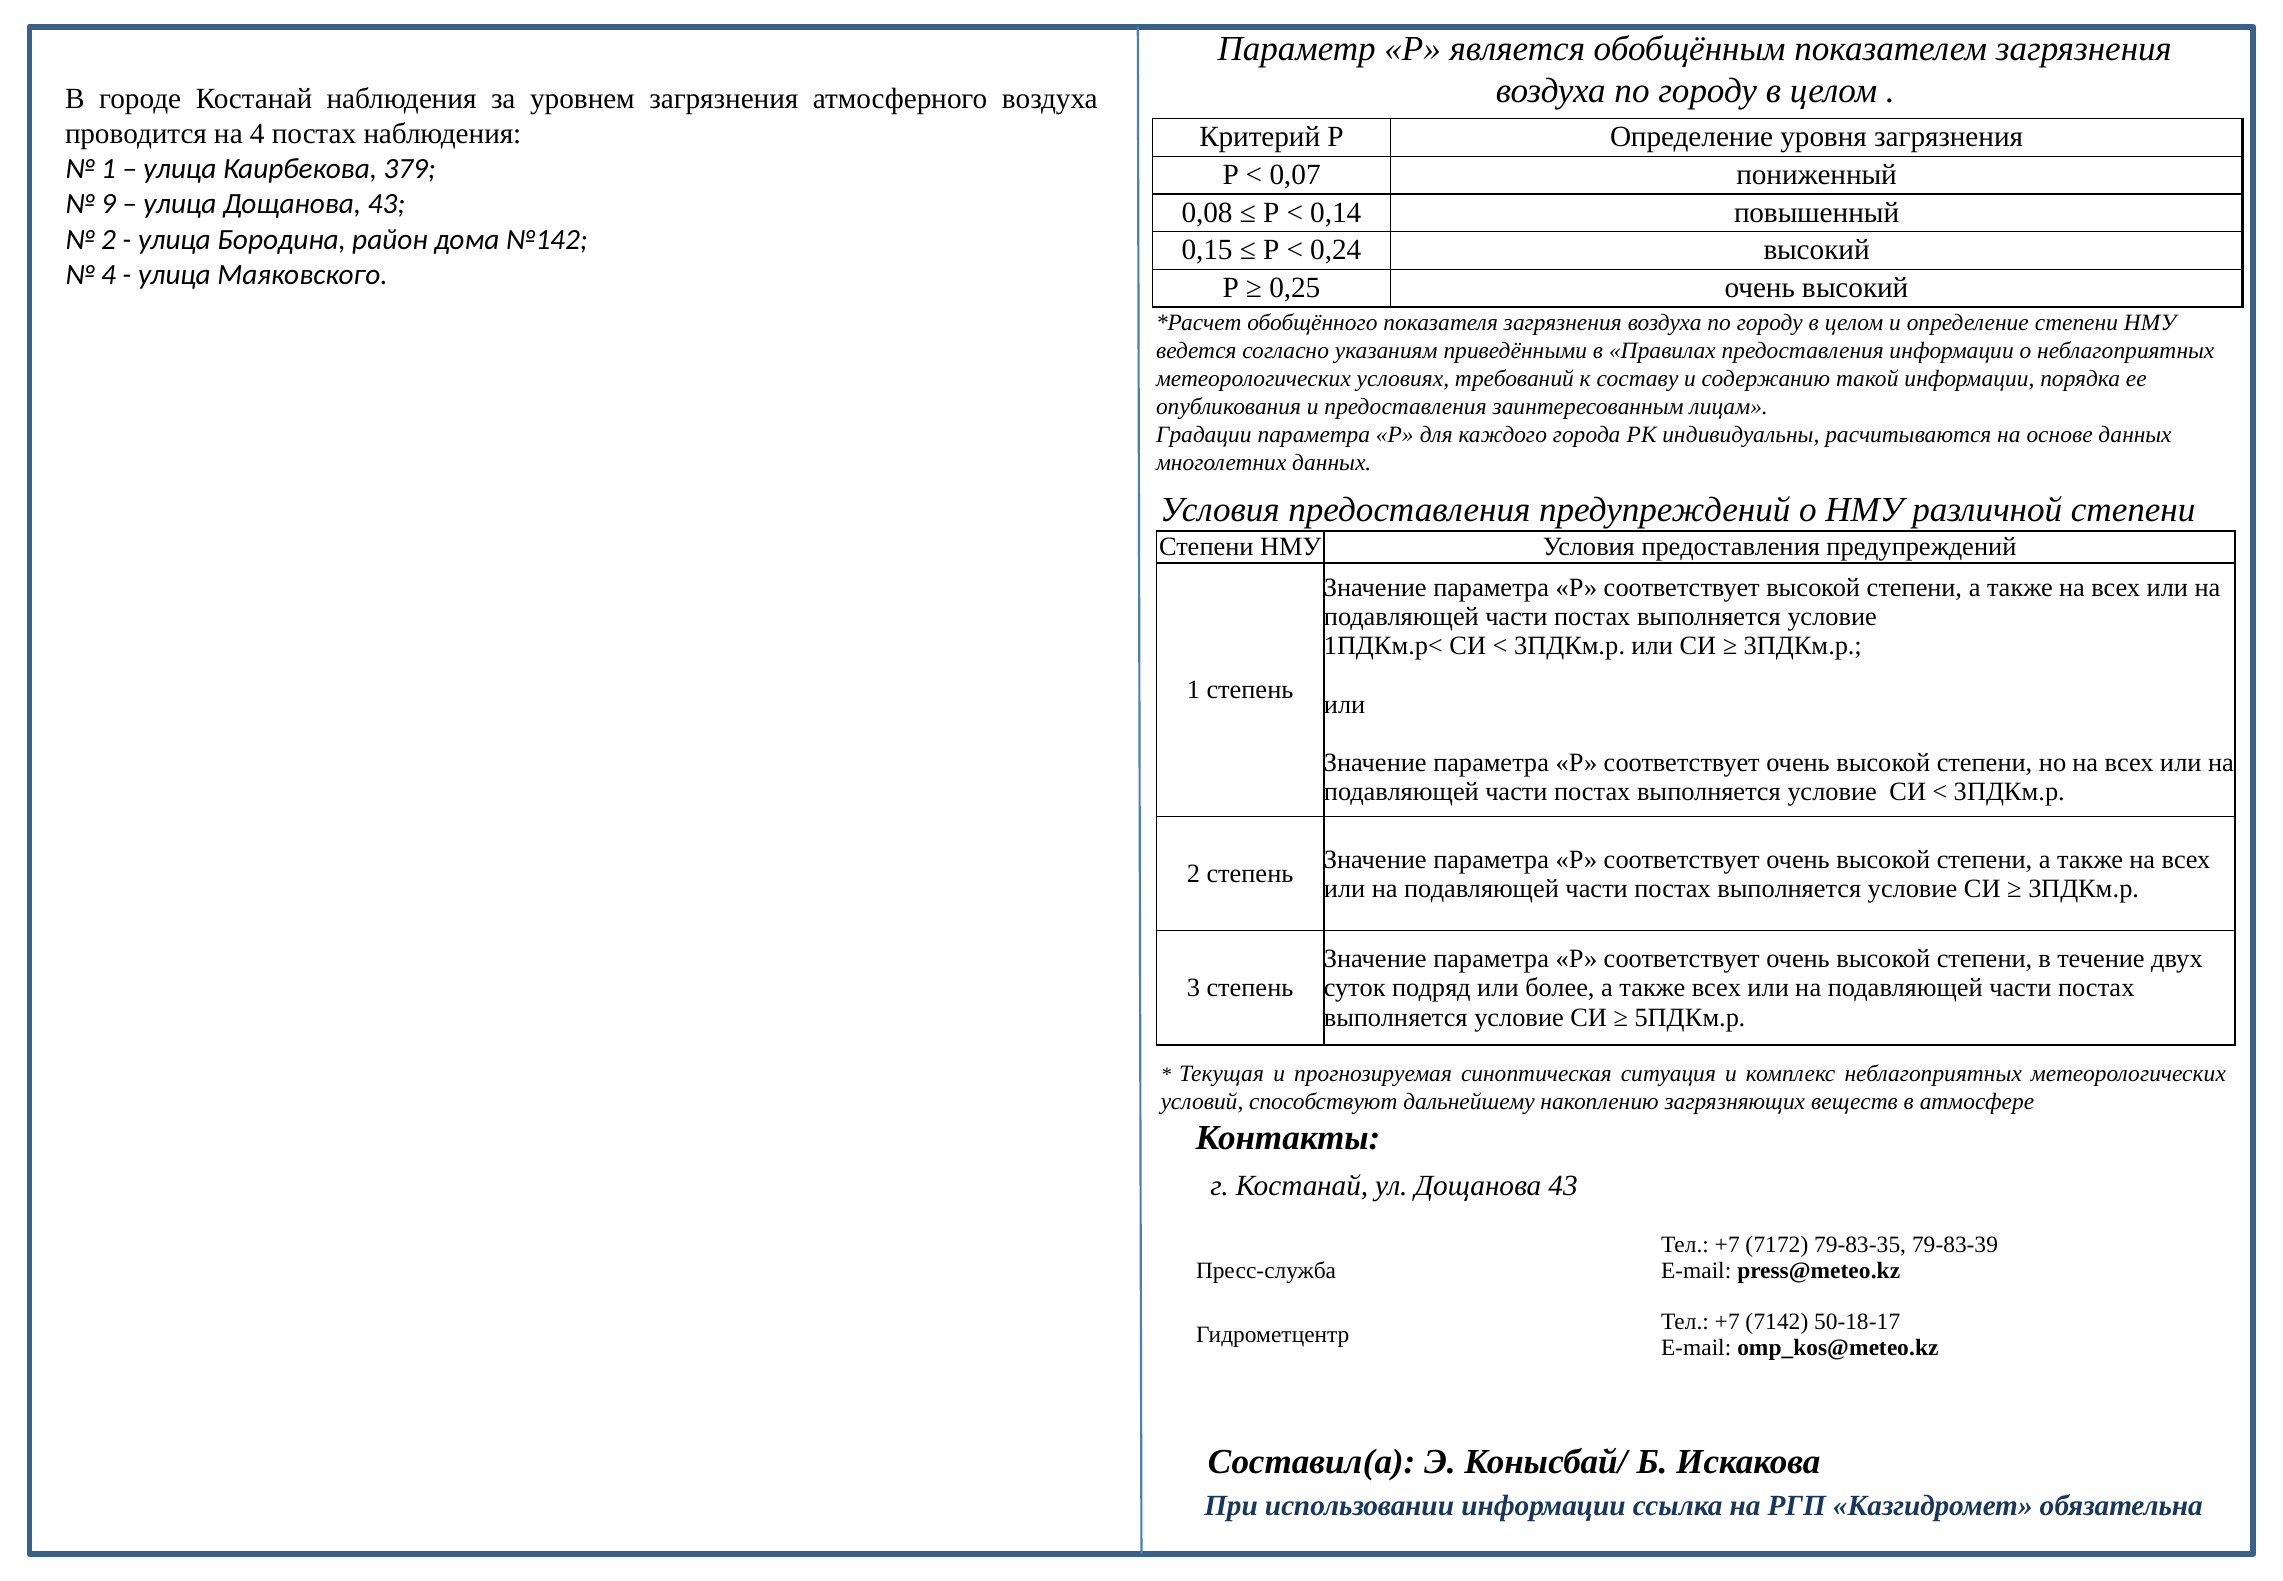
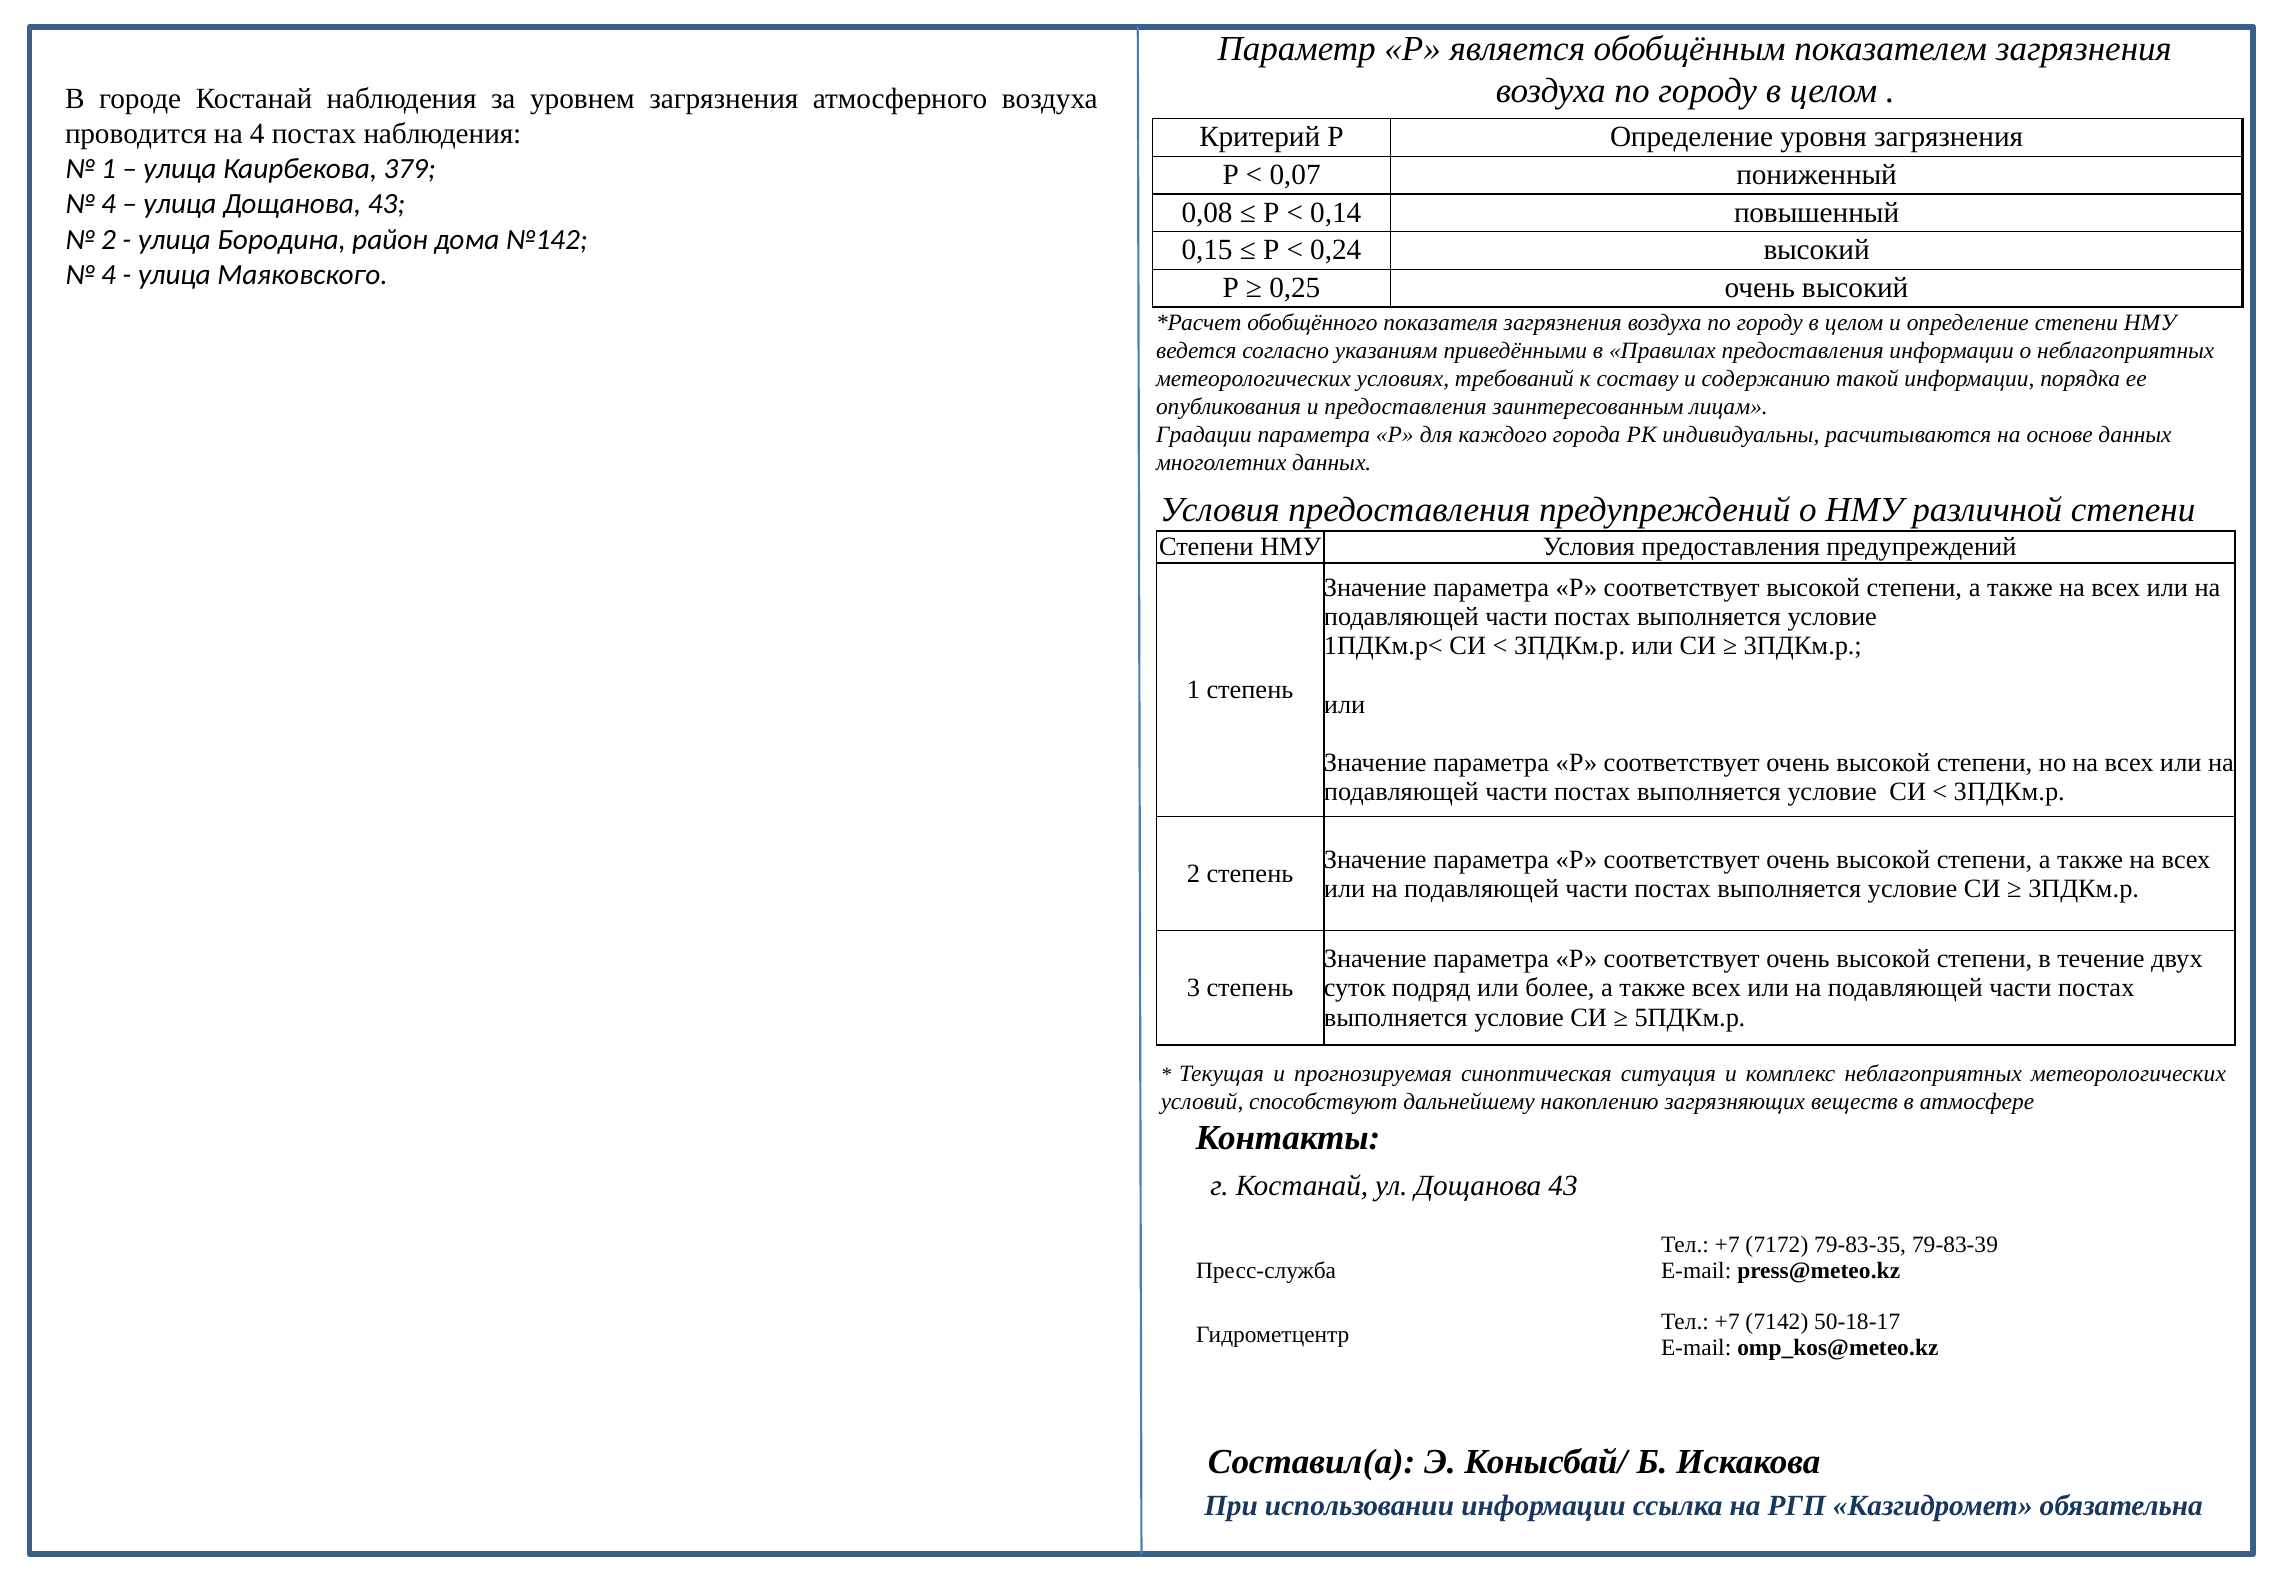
9: 9 -> 4 (109, 204)
